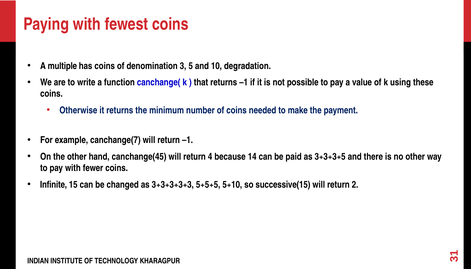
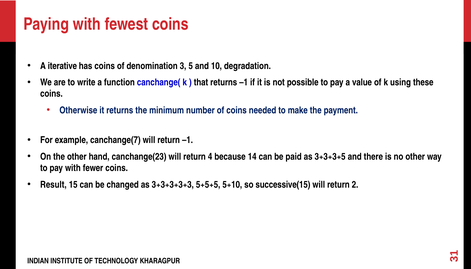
multiple: multiple -> iterative (62, 66)
canchange(45: canchange(45 -> canchange(23 (139, 157)
Infinite: Infinite -> Result (53, 185)
